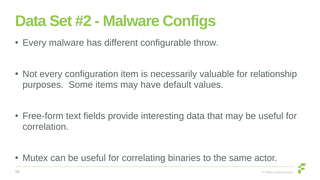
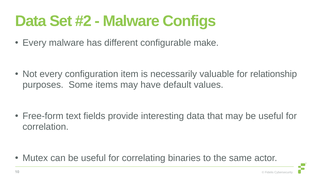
throw: throw -> make (206, 43)
